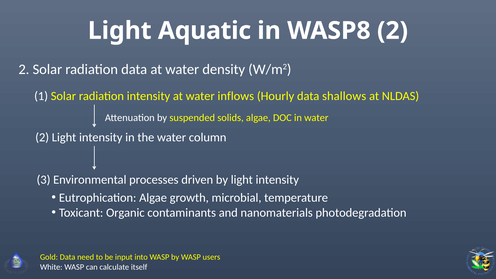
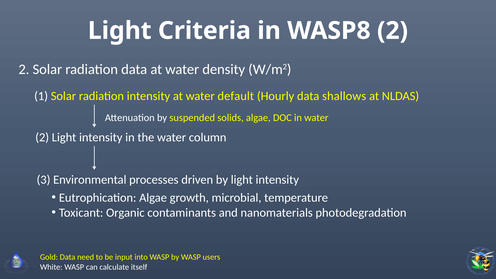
Aquatic: Aquatic -> Criteria (204, 31)
inflows: inflows -> default (236, 96)
